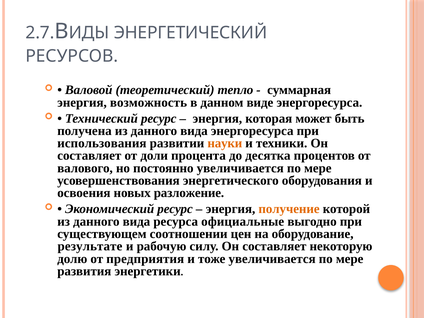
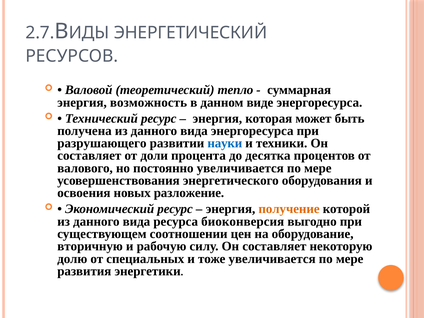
использования: использования -> разрушающего (102, 143)
науки colour: orange -> blue (225, 143)
официальные: официальные -> биоконверсия (243, 221)
результате: результате -> вторичную (90, 246)
предприятия: предприятия -> специальных (145, 259)
